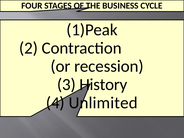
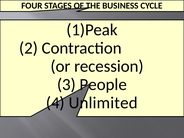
History: History -> People (103, 85)
